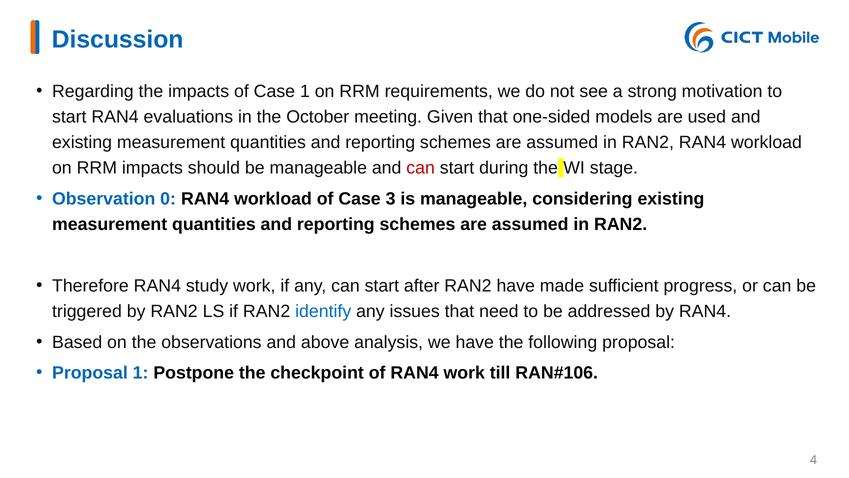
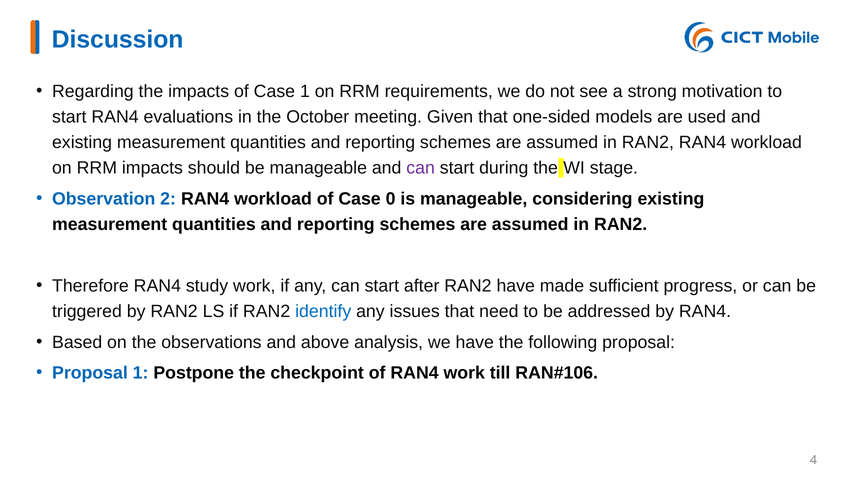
can colour: red -> purple (421, 168)
0: 0 -> 2 (168, 199)
3: 3 -> 0 (391, 199)
